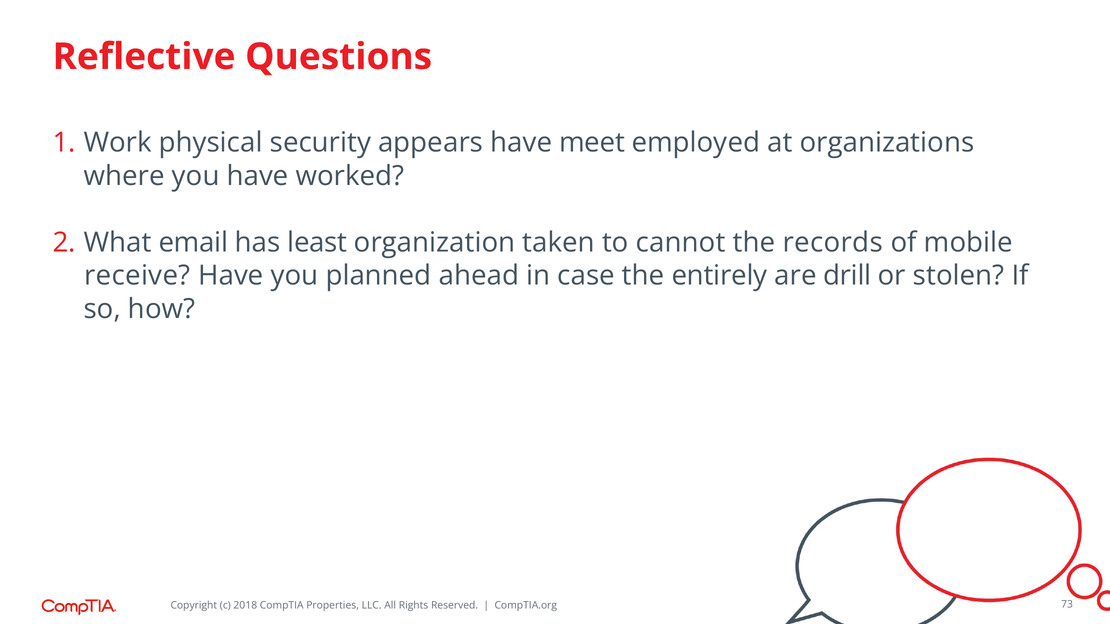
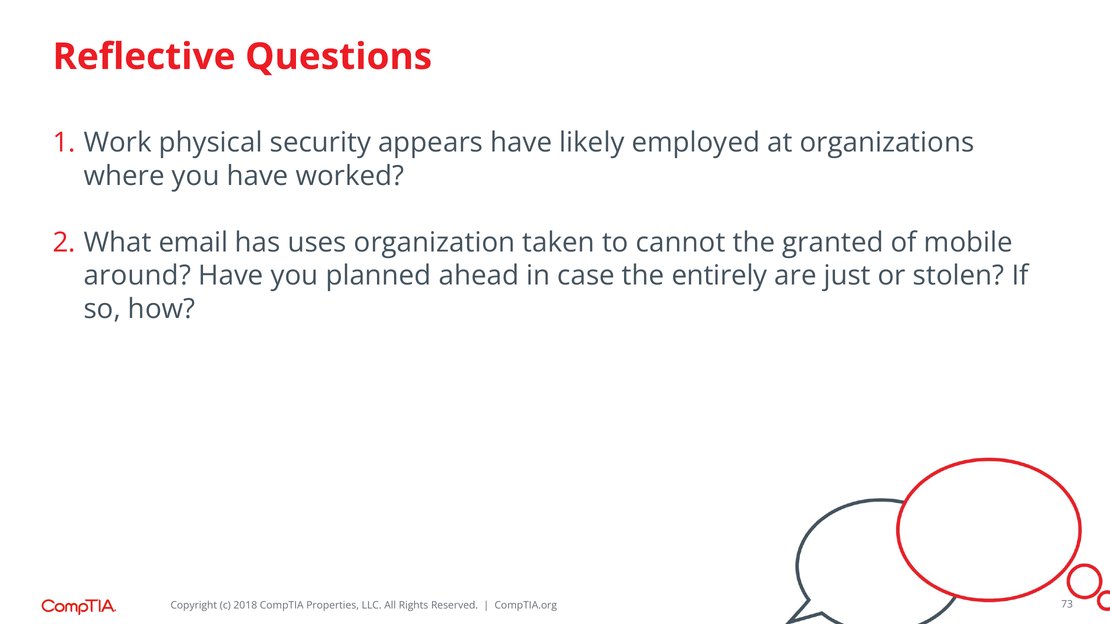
meet: meet -> likely (592, 143)
least: least -> uses (317, 243)
records: records -> granted (833, 243)
receive: receive -> around (137, 276)
drill: drill -> just (847, 276)
